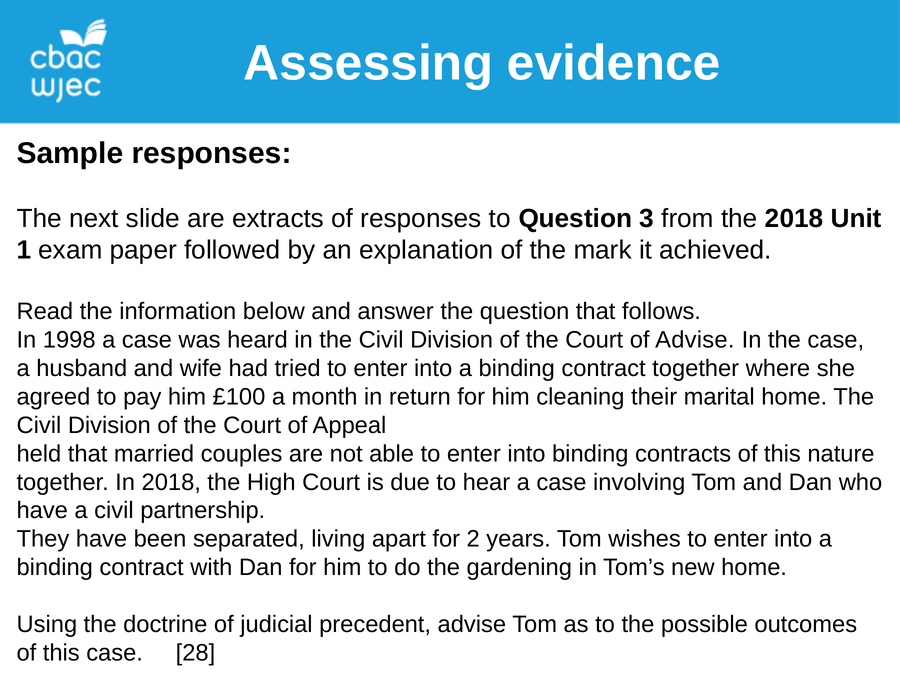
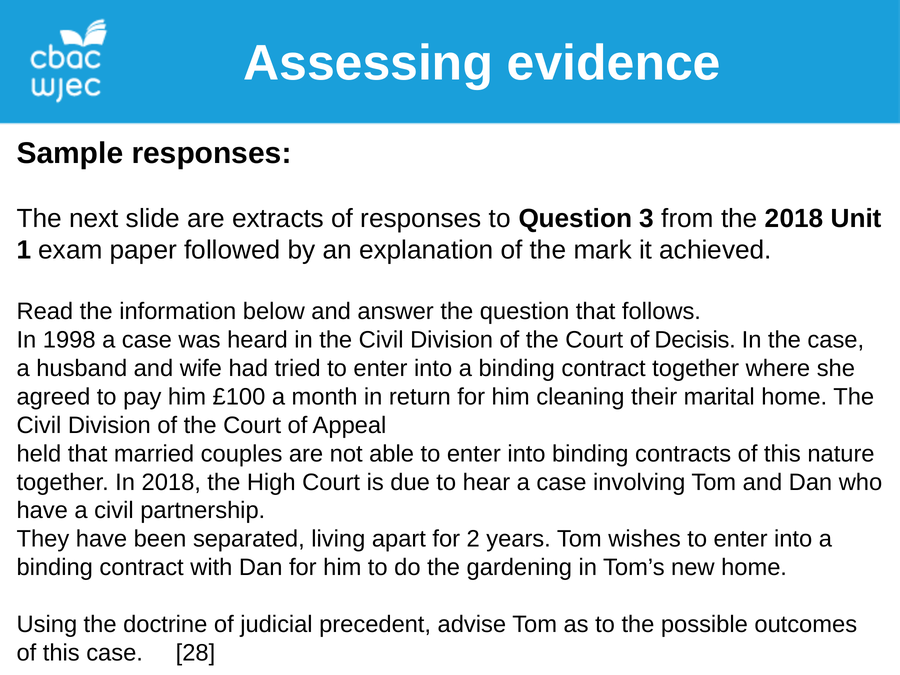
of Advise: Advise -> Decisis (695, 340)
